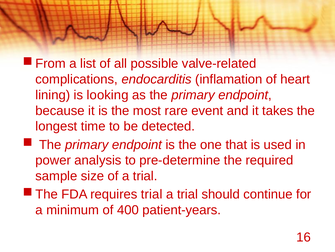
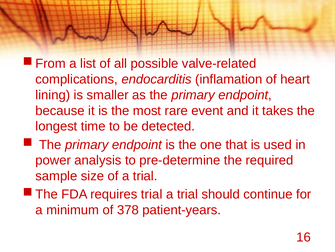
looking: looking -> smaller (108, 95)
400: 400 -> 378 (128, 209)
